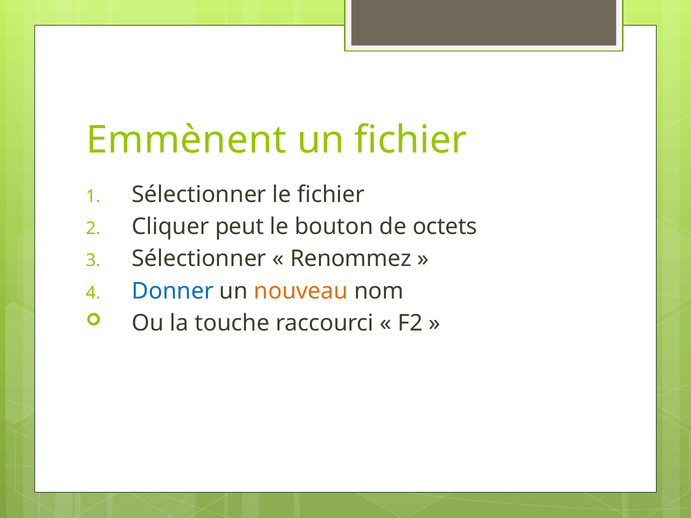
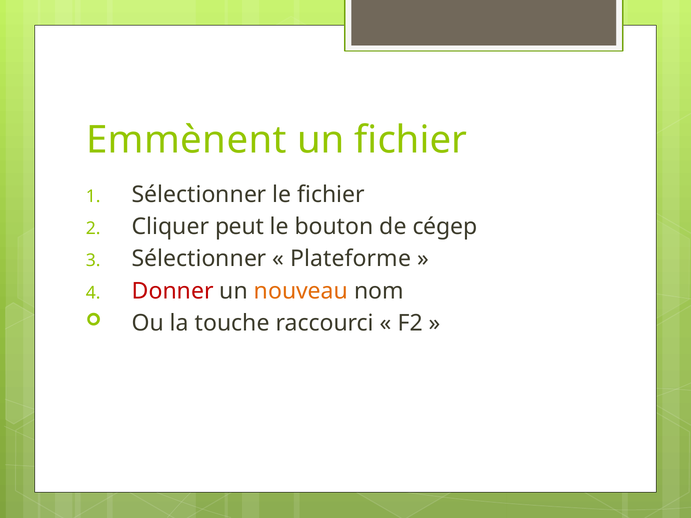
octets: octets -> cégep (445, 227)
Renommez: Renommez -> Plateforme (351, 259)
Donner colour: blue -> red (173, 291)
